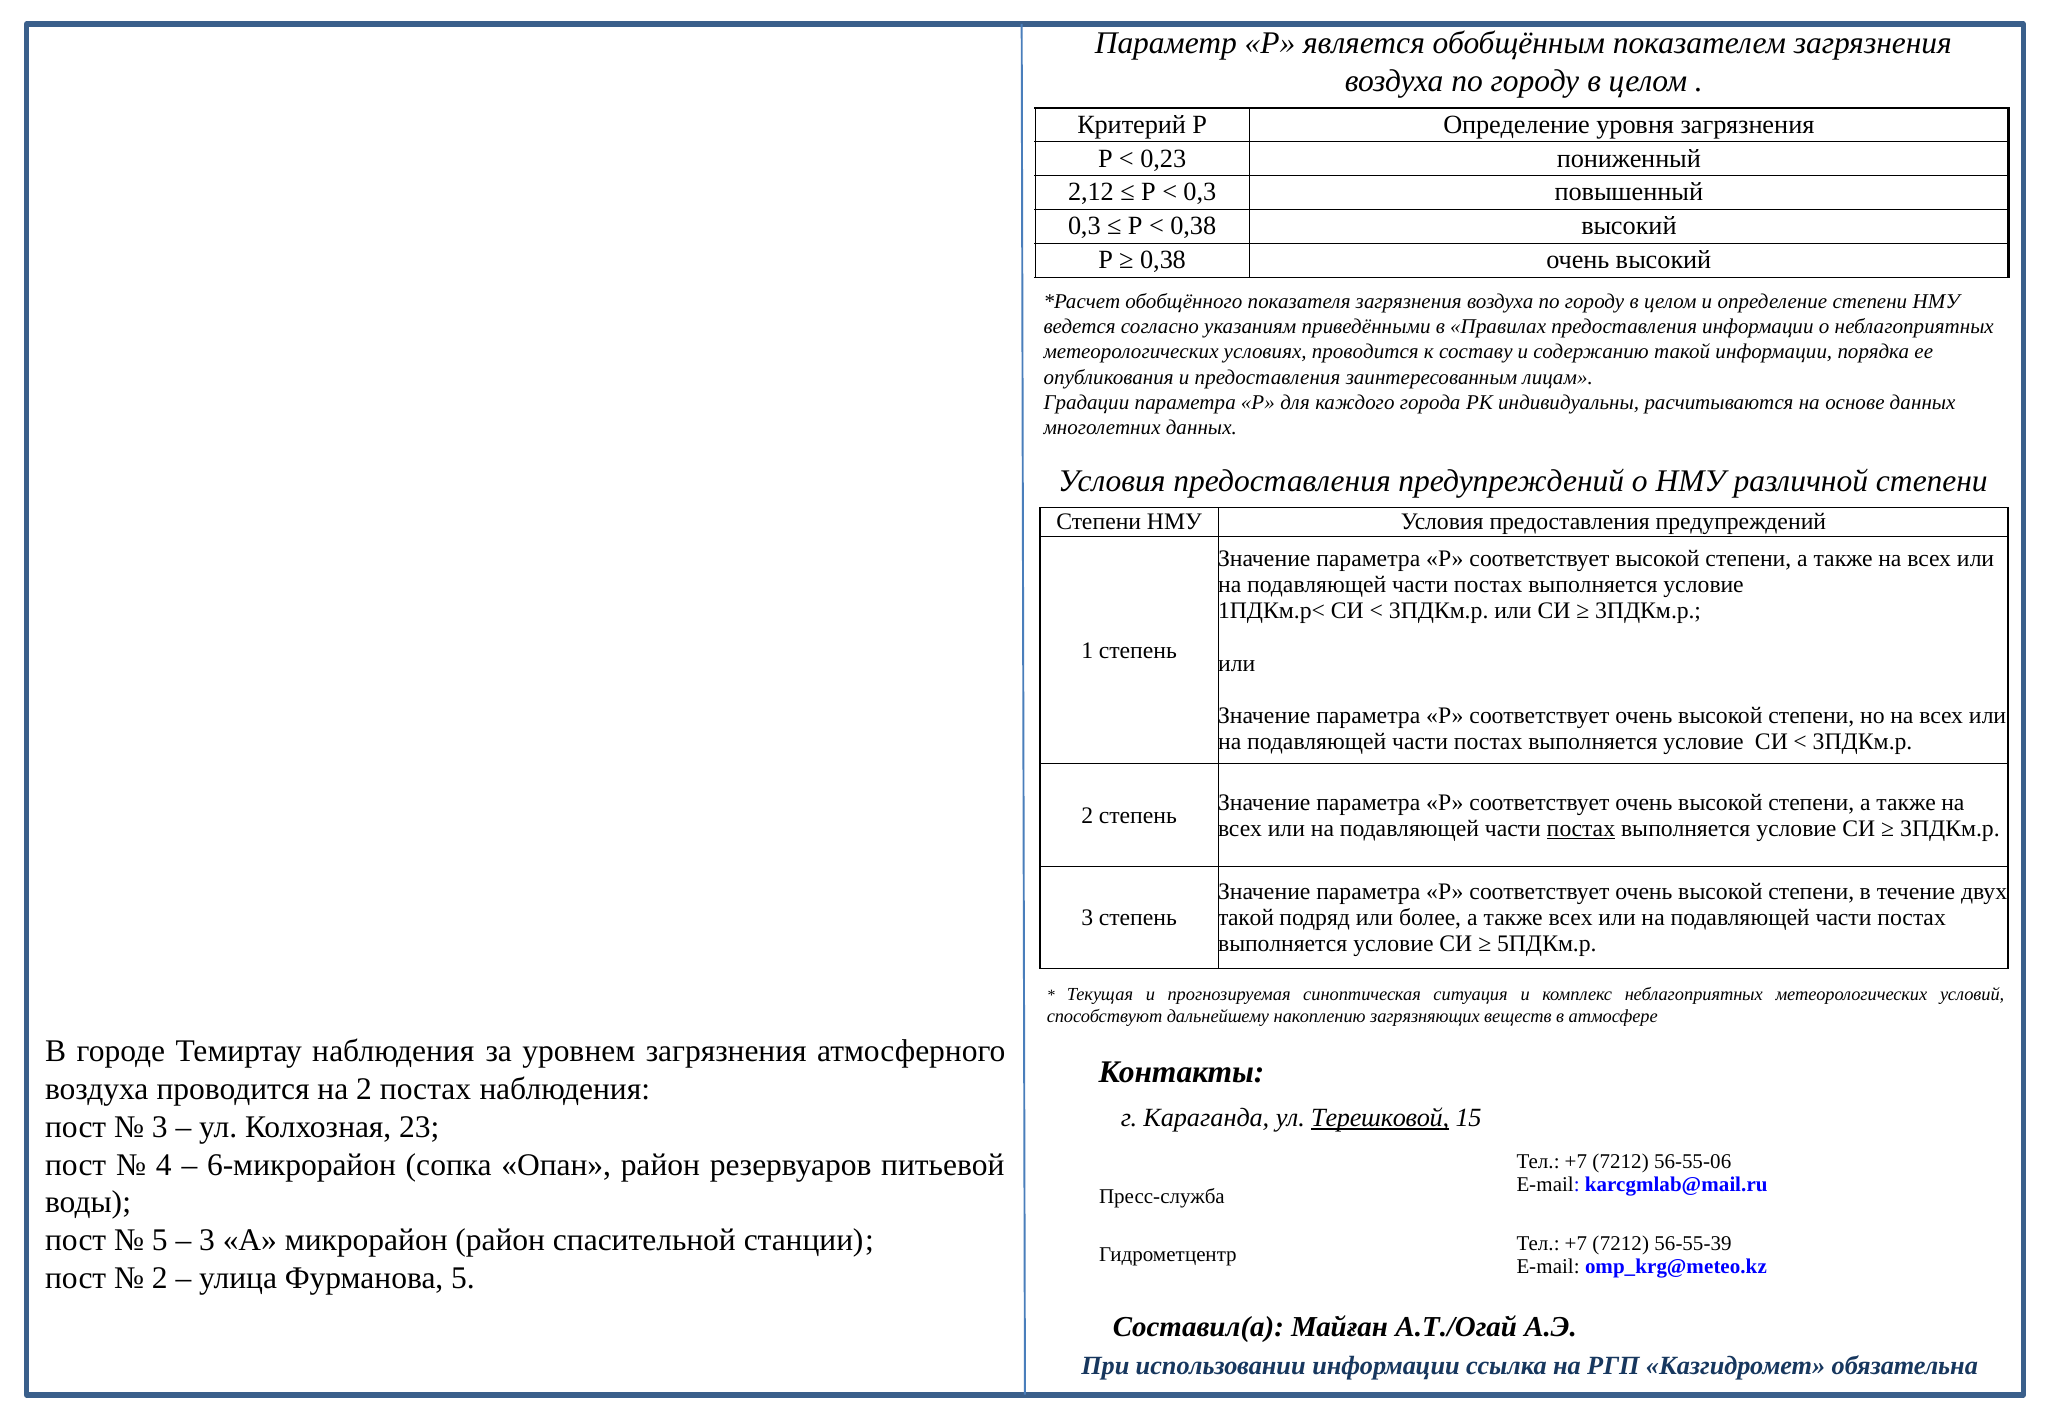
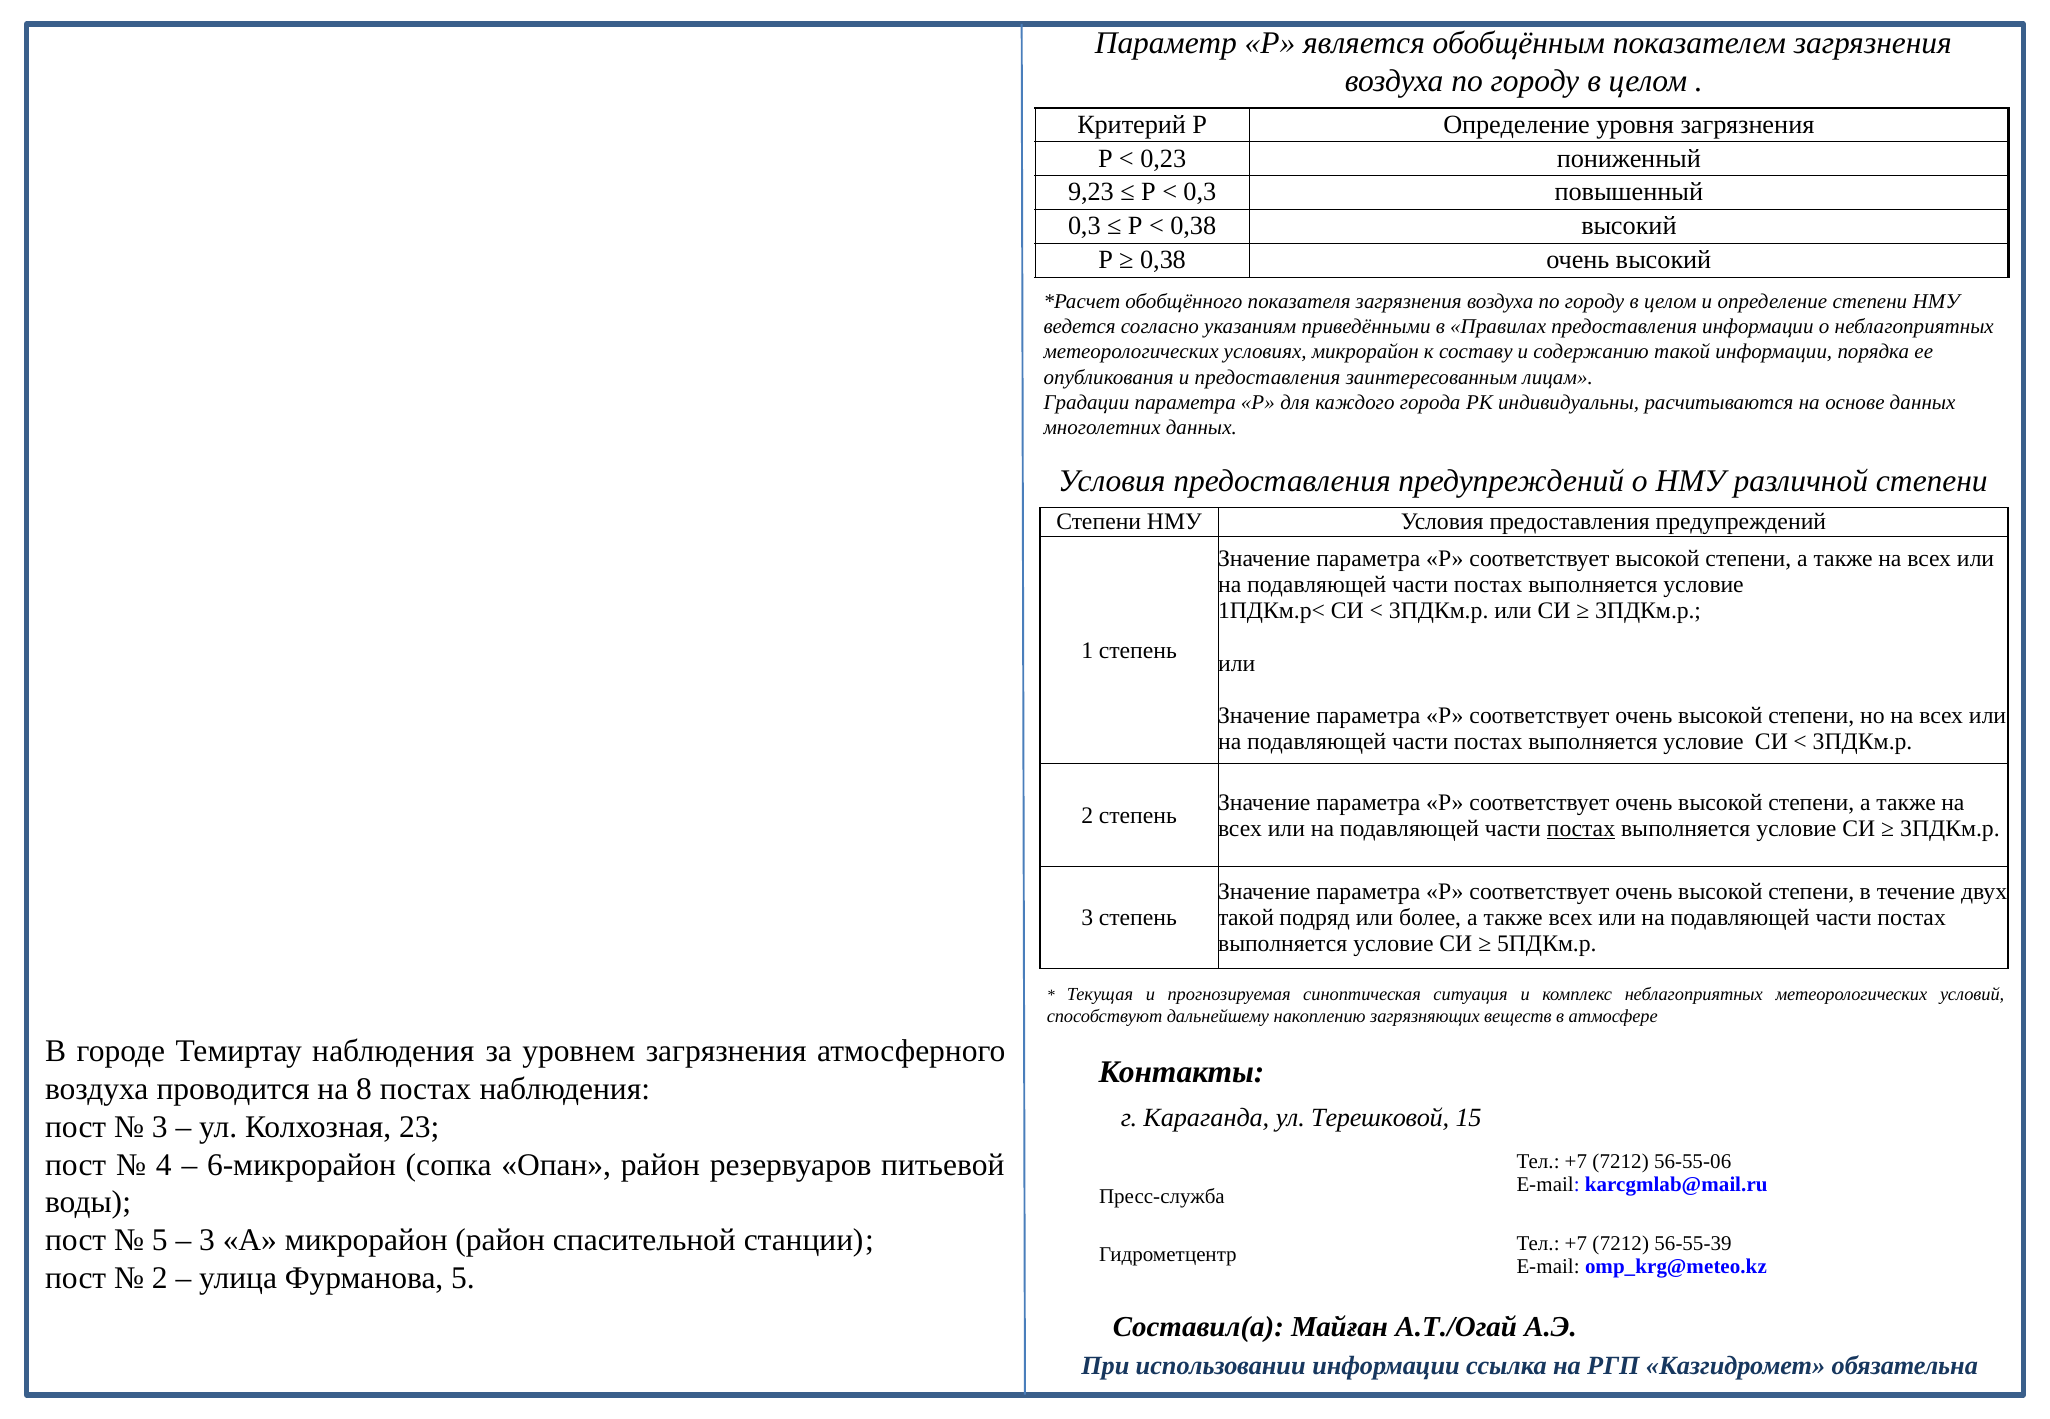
2,12: 2,12 -> 9,23 (1091, 192)
условиях проводится: проводится -> микрорайон (1365, 352)
на 2: 2 -> 8 (364, 1089)
Терешковой underline: present -> none (1380, 1118)
